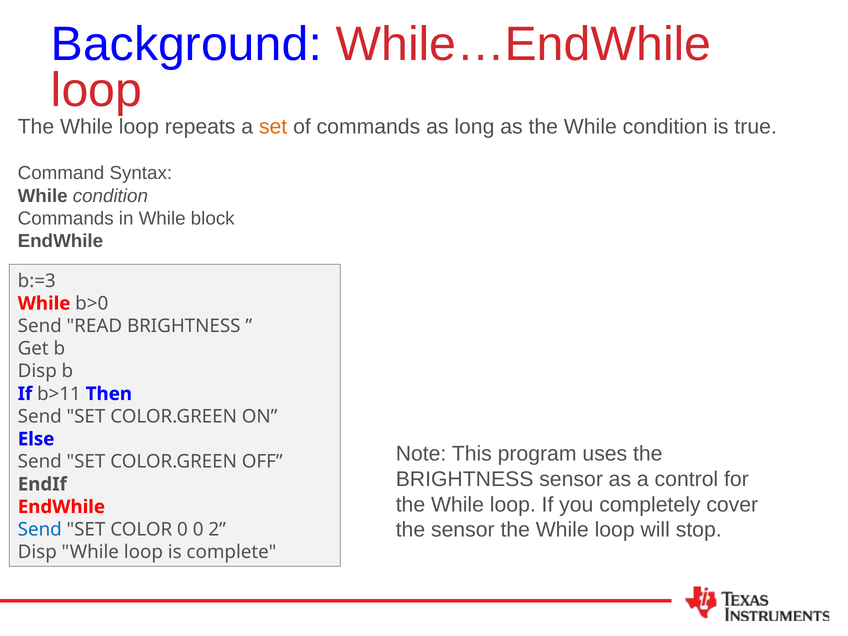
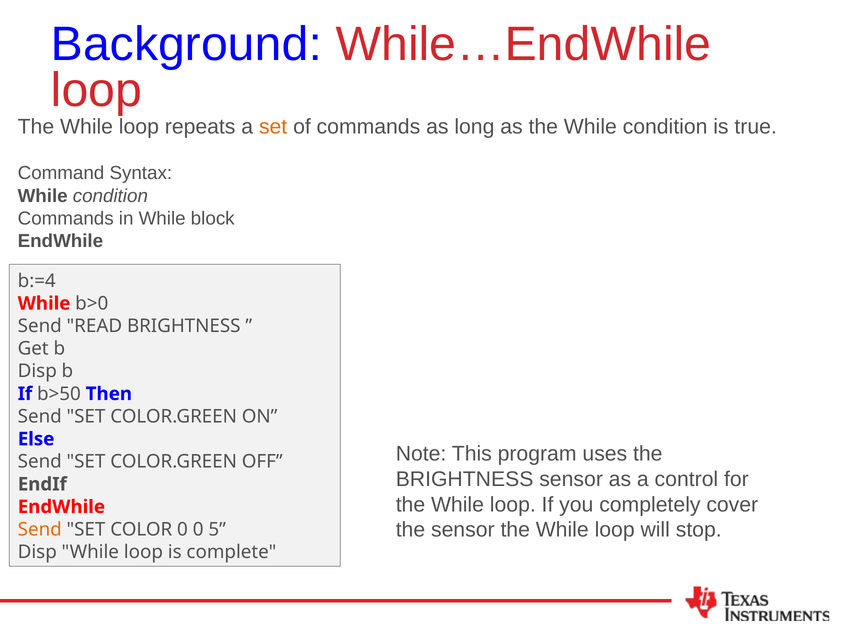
b:=3: b:=3 -> b:=4 (37, 281)
b>11: b>11 -> b>50 (59, 394)
Send colour: blue -> orange (40, 529)
2: 2 -> 5 (217, 529)
